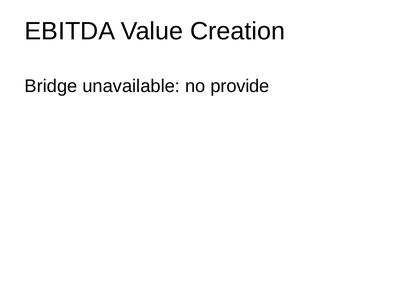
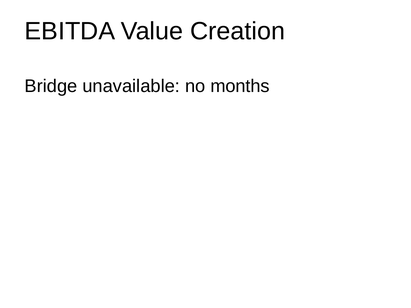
provide: provide -> months (240, 86)
